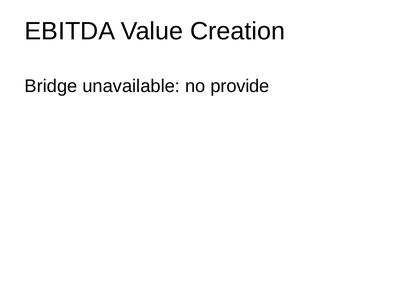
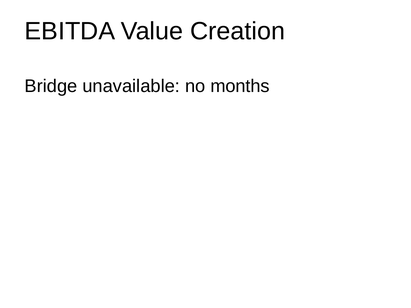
provide: provide -> months (240, 86)
